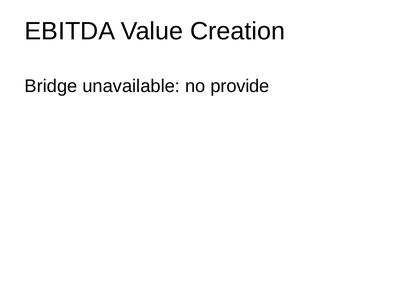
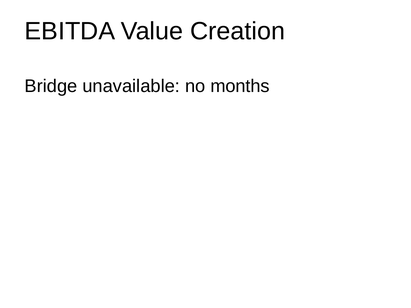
provide: provide -> months (240, 86)
